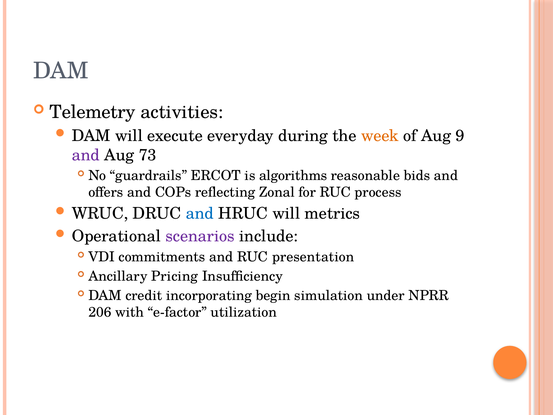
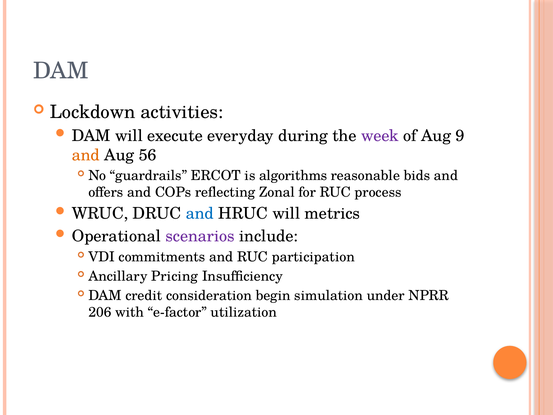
Telemetry: Telemetry -> Lockdown (93, 112)
week colour: orange -> purple (380, 136)
and colour: purple -> orange (86, 155)
73: 73 -> 56 (148, 155)
presentation: presentation -> participation (313, 257)
incorporating: incorporating -> consideration (209, 295)
